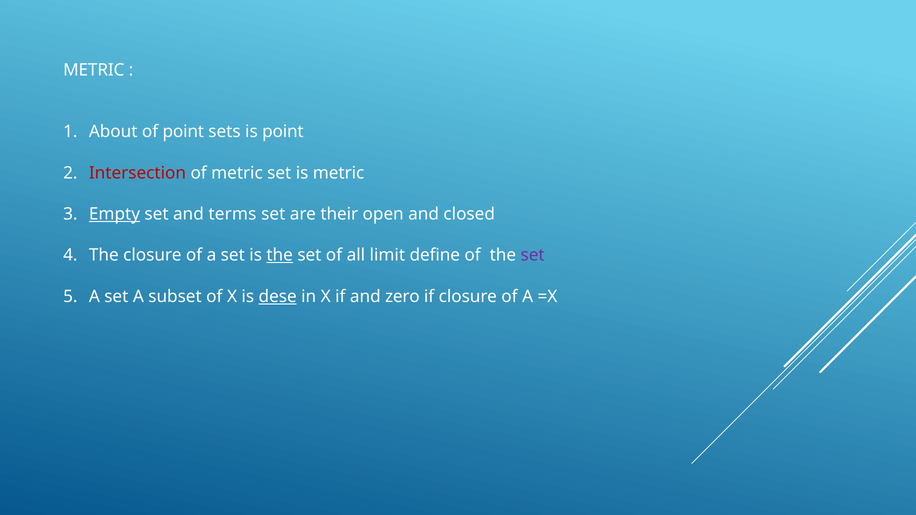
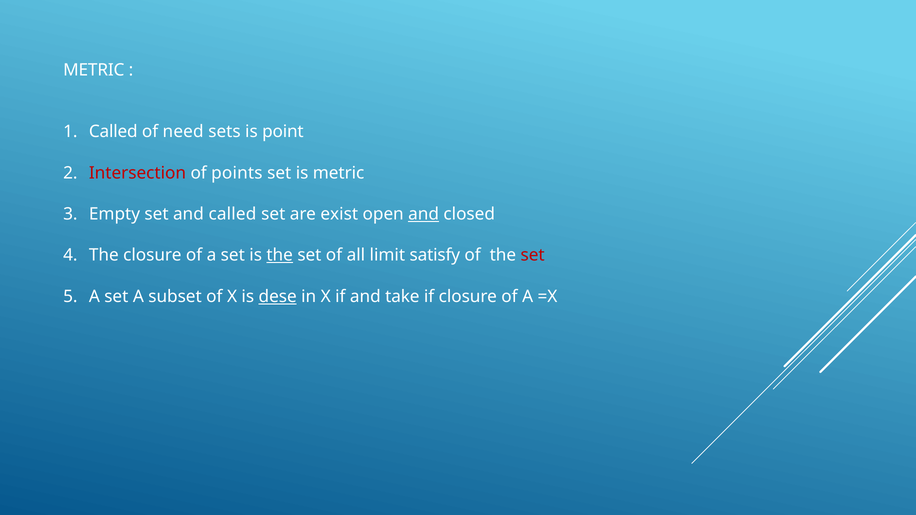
About: About -> Called (113, 132)
of point: point -> need (183, 132)
of metric: metric -> points (237, 173)
Empty underline: present -> none (114, 214)
and terms: terms -> called (232, 214)
their: their -> exist (339, 214)
and underline: none -> present (424, 214)
define: define -> satisfy (435, 255)
set colour: purple -> red (533, 255)
zero: zero -> take (402, 297)
